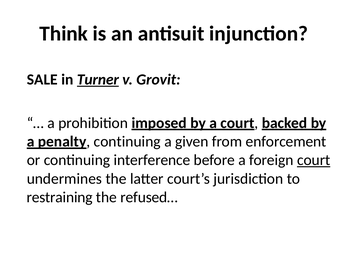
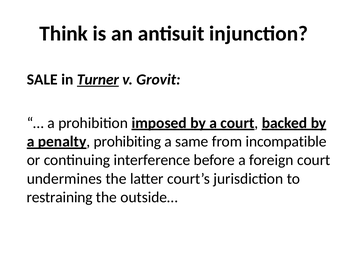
penalty continuing: continuing -> prohibiting (127, 142)
given: given -> same (192, 142)
enforcement: enforcement -> incompatible (286, 142)
court underline: present -> none (314, 160)
refused…: refused… -> outside… (149, 197)
